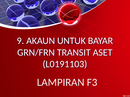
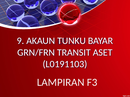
UNTUK: UNTUK -> TUNKU (72, 41)
